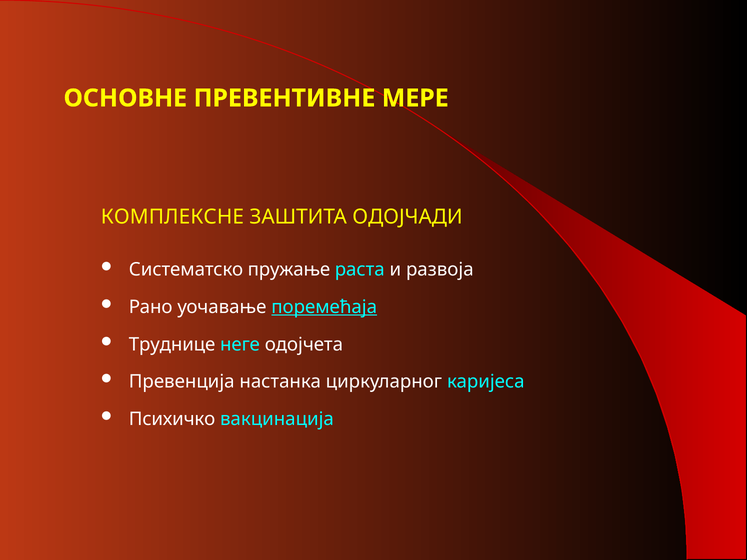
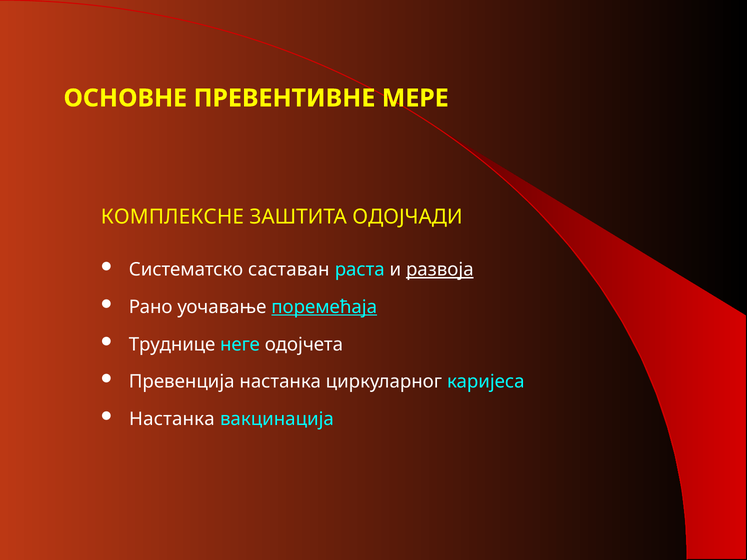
пружање: пружање -> саставан (289, 270)
развоја underline: none -> present (440, 270)
Психичко: Психичко -> Настанка (172, 419)
